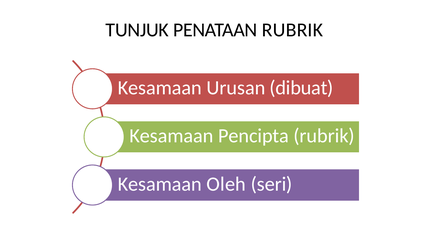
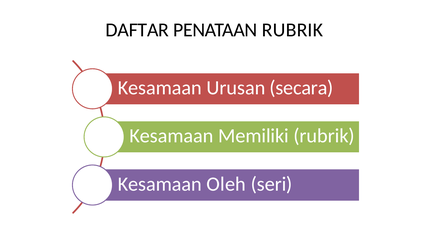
TUNJUK: TUNJUK -> DAFTAR (137, 30)
dibuat: dibuat -> secara (302, 88)
Pencipta: Pencipta -> Memiliki (254, 136)
